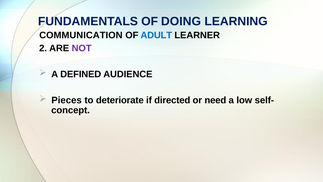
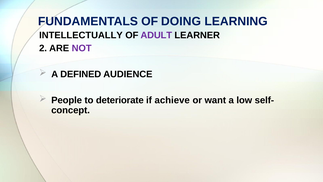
COMMUNICATION: COMMUNICATION -> INTELLECTUALLY (81, 35)
ADULT colour: blue -> purple (156, 35)
Pieces: Pieces -> People (67, 100)
directed: directed -> achieve (172, 100)
need: need -> want (215, 100)
